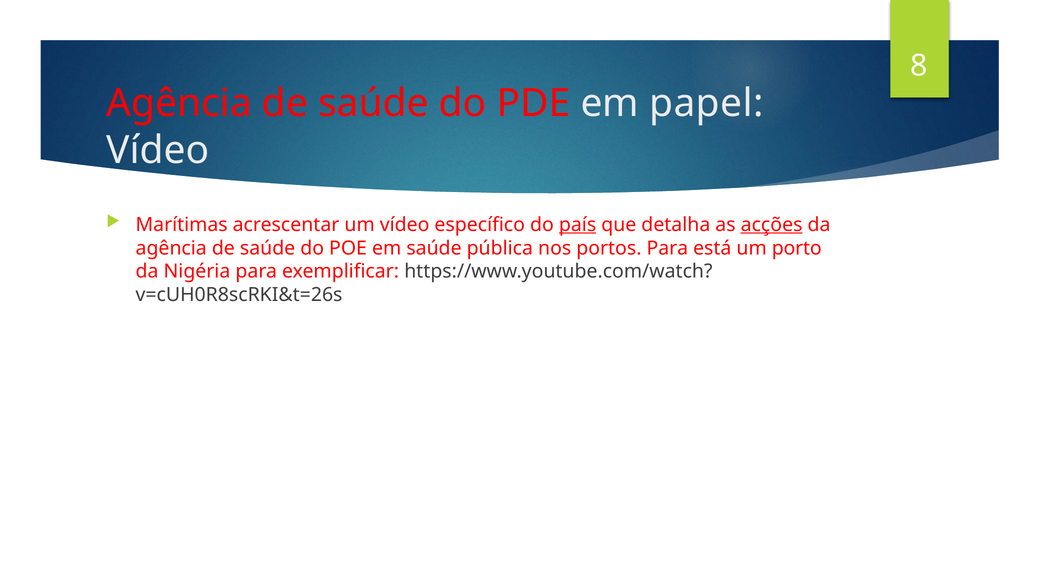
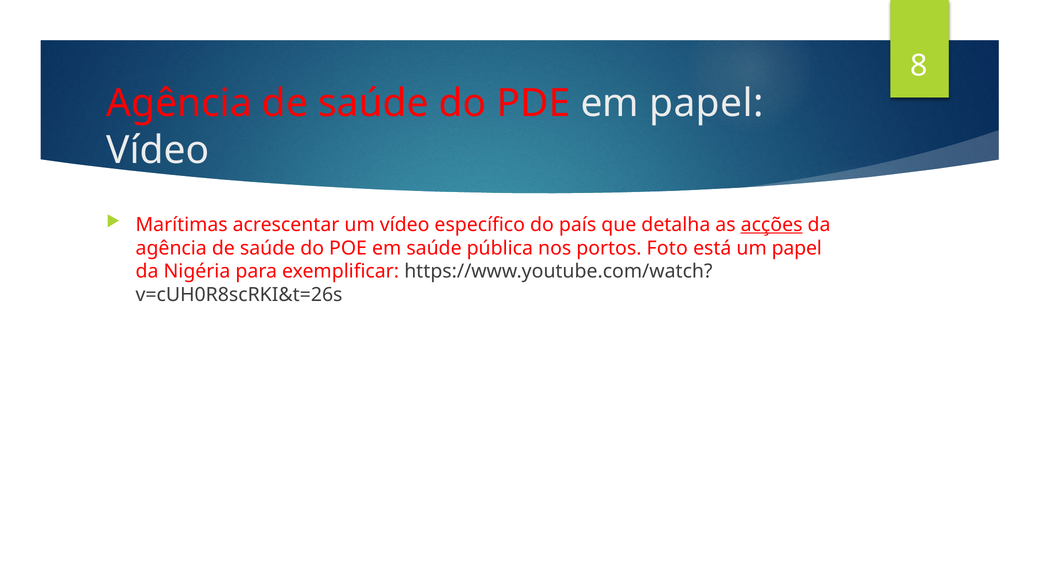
país underline: present -> none (578, 225)
portos Para: Para -> Foto (667, 248)
um porto: porto -> papel (797, 248)
